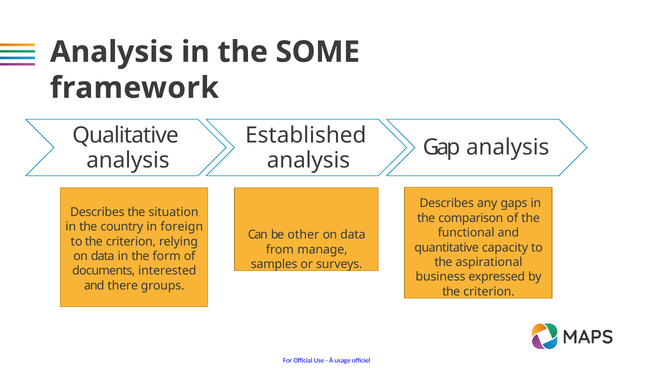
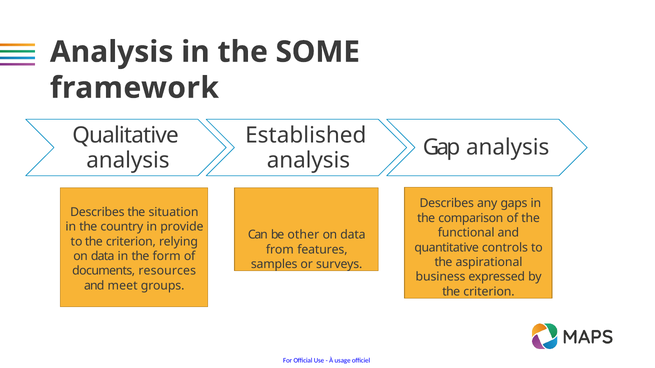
foreign: foreign -> provide (182, 227)
capacity: capacity -> controls (505, 248)
manage: manage -> features (322, 250)
interested: interested -> resources (167, 271)
there: there -> meet (123, 286)
